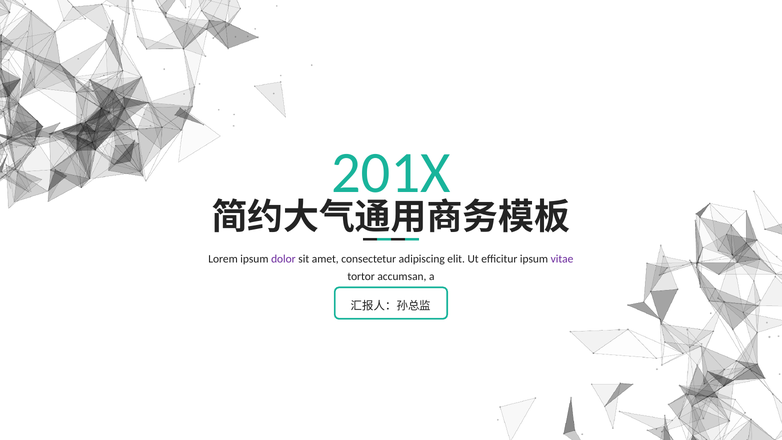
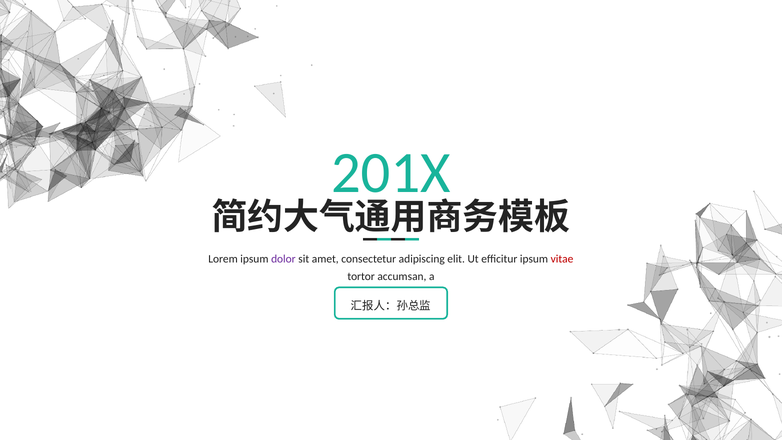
vitae colour: purple -> red (562, 259)
